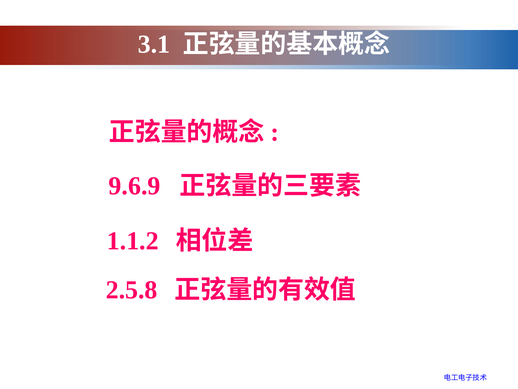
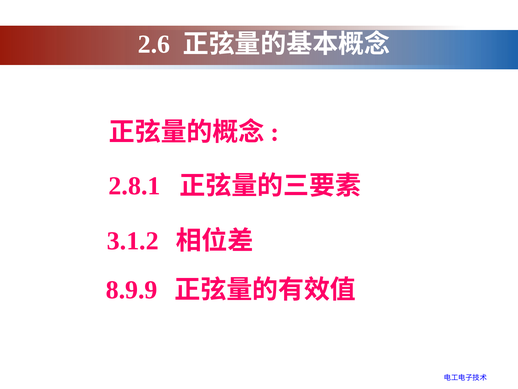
3.1: 3.1 -> 2.6 (154, 44)
9.6.9: 9.6.9 -> 2.8.1 (135, 186)
1.1.2: 1.1.2 -> 3.1.2 (133, 241)
2.5.8: 2.5.8 -> 8.9.9 (132, 290)
